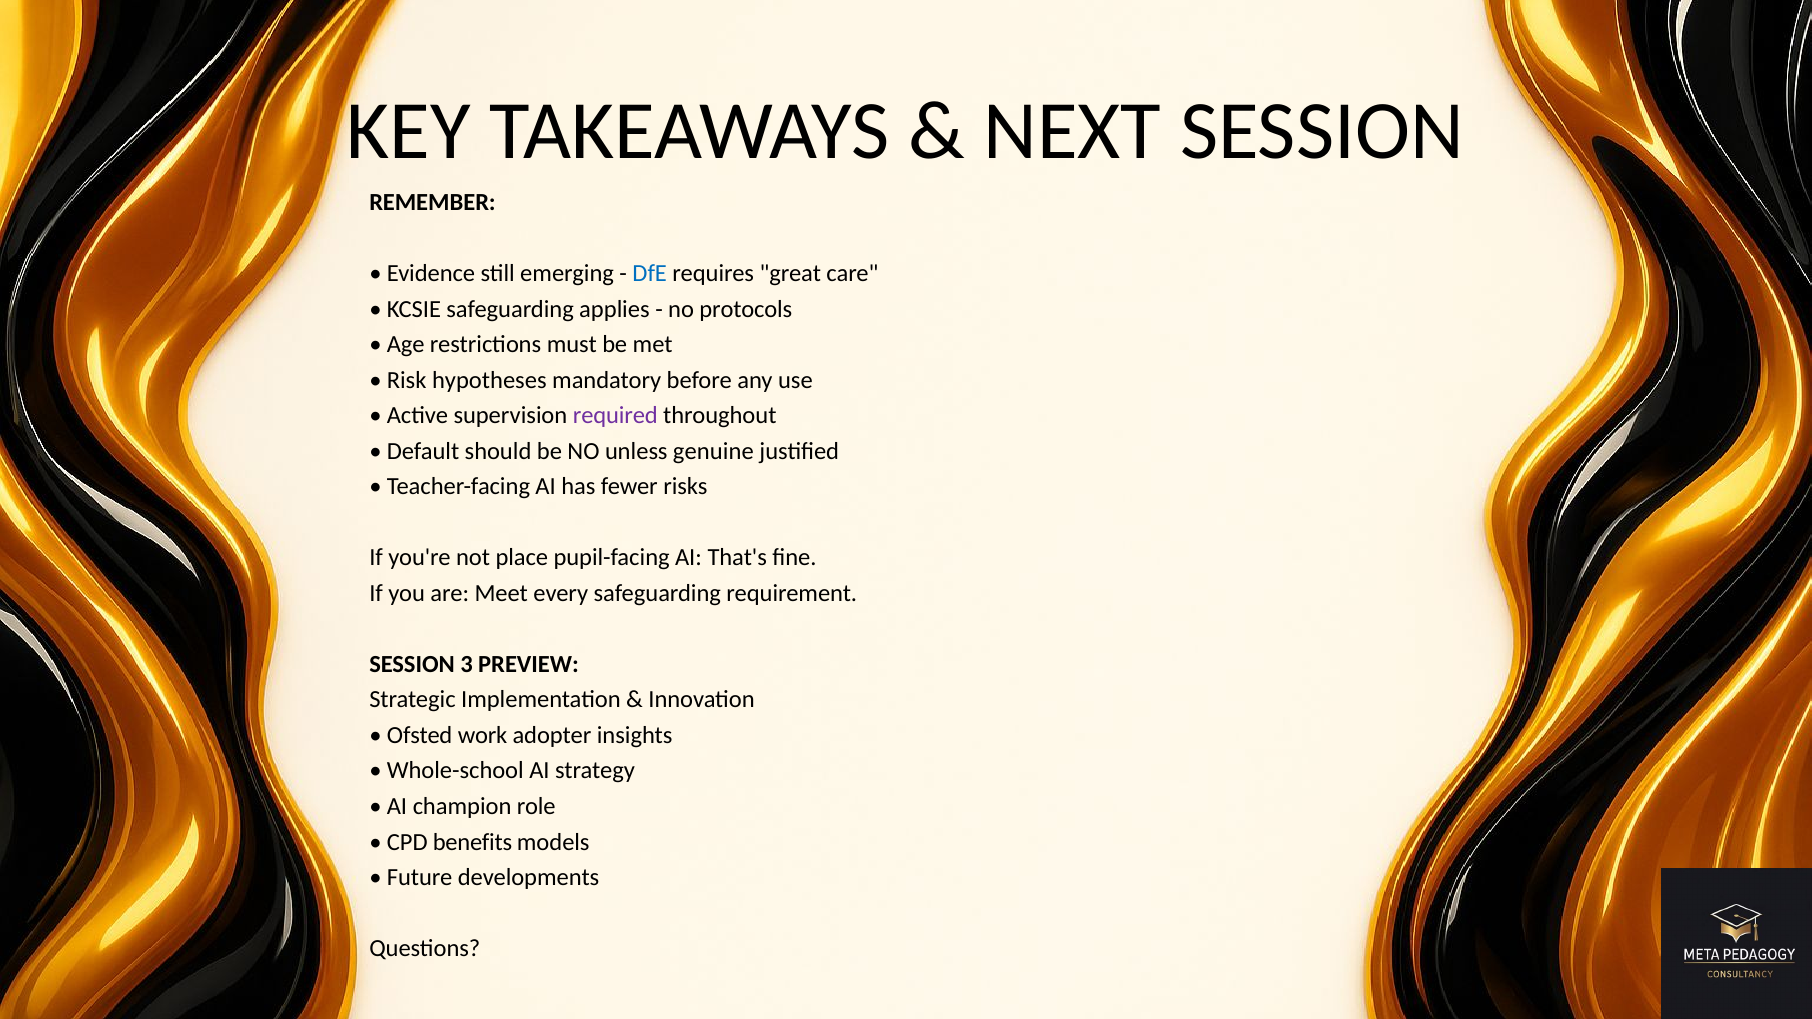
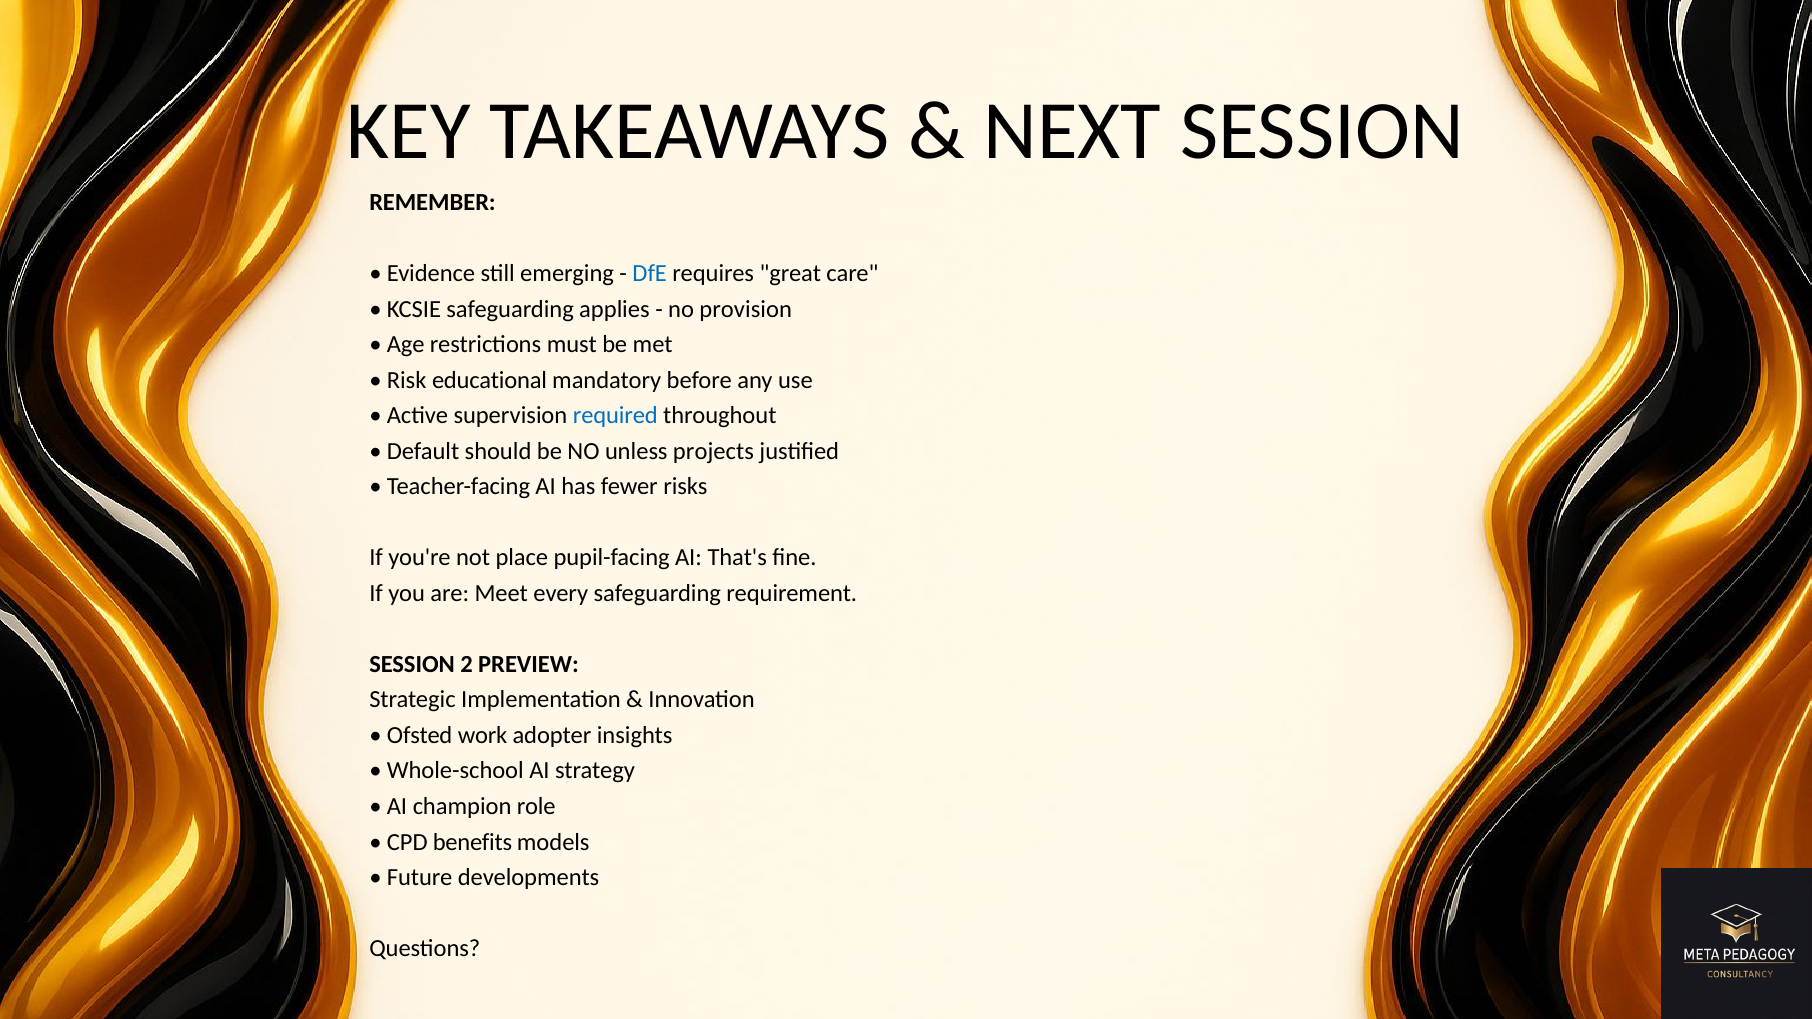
protocols: protocols -> provision (746, 309)
hypotheses: hypotheses -> educational (489, 380)
required colour: purple -> blue (615, 416)
genuine: genuine -> projects (713, 451)
3: 3 -> 2 (467, 664)
